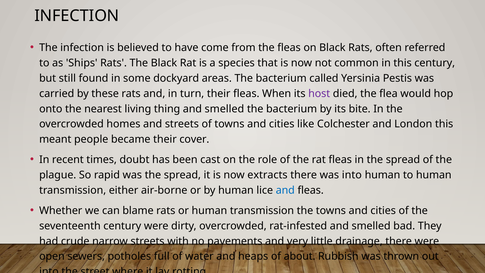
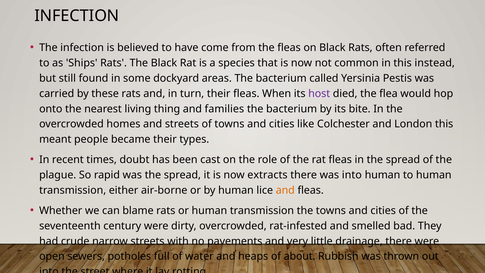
this century: century -> instead (435, 63)
thing and smelled: smelled -> families (224, 109)
cover: cover -> types (194, 139)
and colour: blue -> orange (285, 190)
